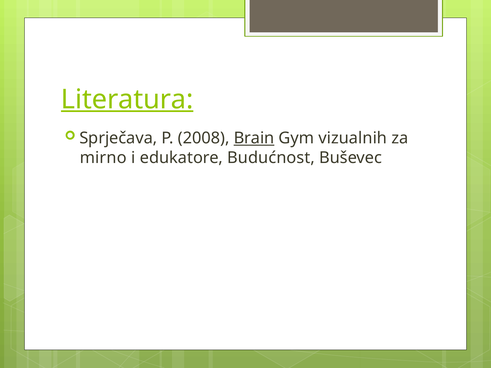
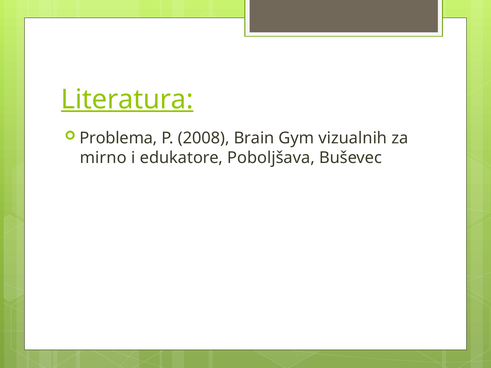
Sprječava: Sprječava -> Problema (118, 138)
Brain underline: present -> none (254, 138)
Budućnost: Budućnost -> Poboljšava (271, 158)
